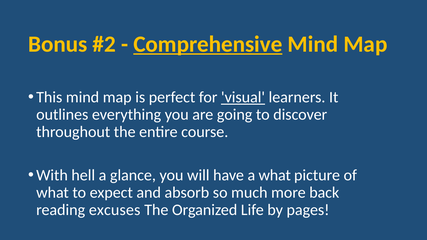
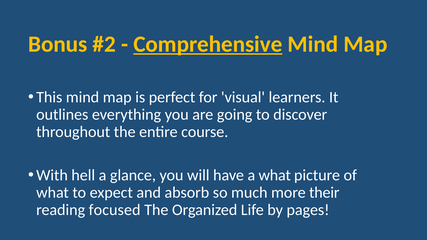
visual underline: present -> none (243, 97)
back: back -> their (324, 193)
excuses: excuses -> focused (115, 210)
